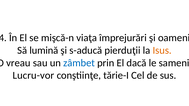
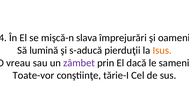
viaţa: viaţa -> slava (87, 38)
zâmbet colour: blue -> purple (79, 63)
Lucru-vor: Lucru-vor -> Toate-vor (33, 76)
